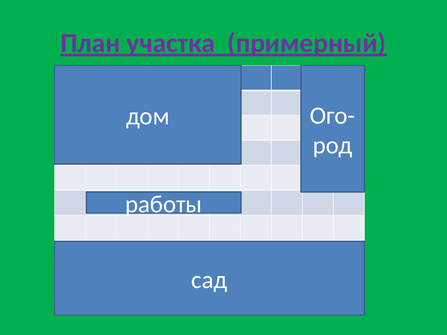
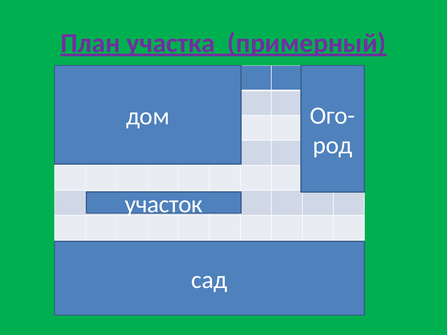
работы: работы -> участок (164, 205)
